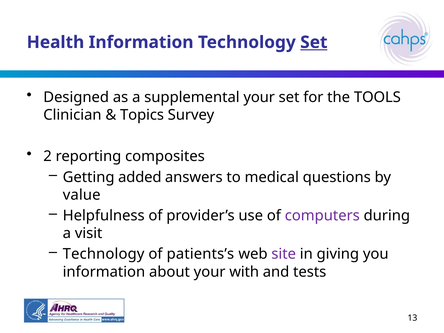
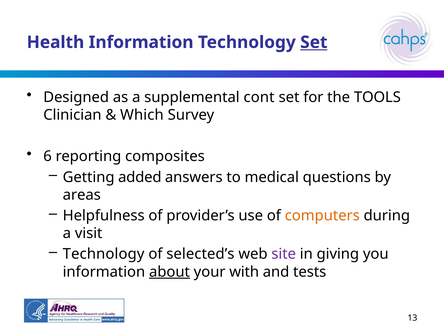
supplemental your: your -> cont (259, 97)
Topics: Topics -> Which (142, 115)
2: 2 -> 6 (48, 156)
value: value -> areas (82, 195)
computers colour: purple -> orange (322, 216)
patients’s: patients’s -> selected’s (200, 254)
about underline: none -> present (169, 272)
